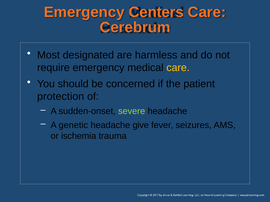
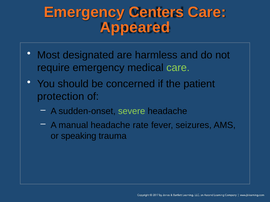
Cerebrum: Cerebrum -> Appeared (135, 28)
care colour: yellow -> light green (178, 68)
genetic: genetic -> manual (73, 125)
give: give -> rate (141, 125)
ischemia: ischemia -> speaking (79, 136)
